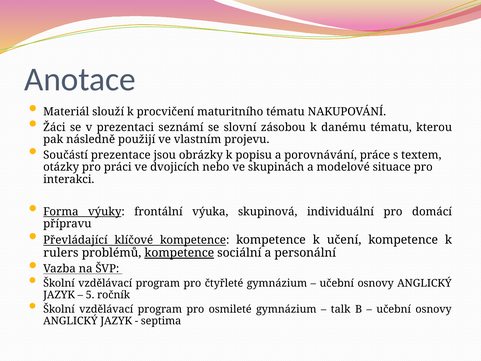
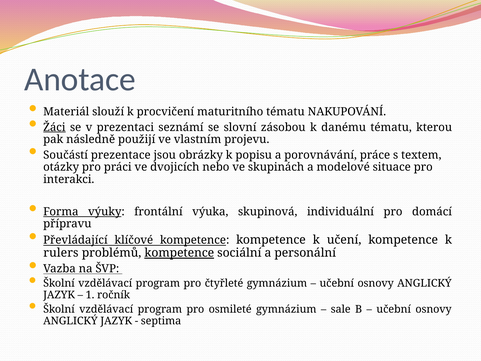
Žáci underline: none -> present (54, 127)
5: 5 -> 1 (90, 295)
talk: talk -> sale (341, 309)
